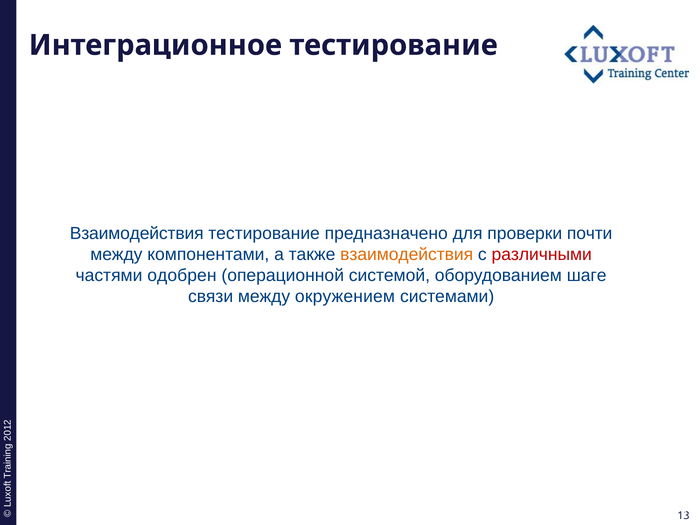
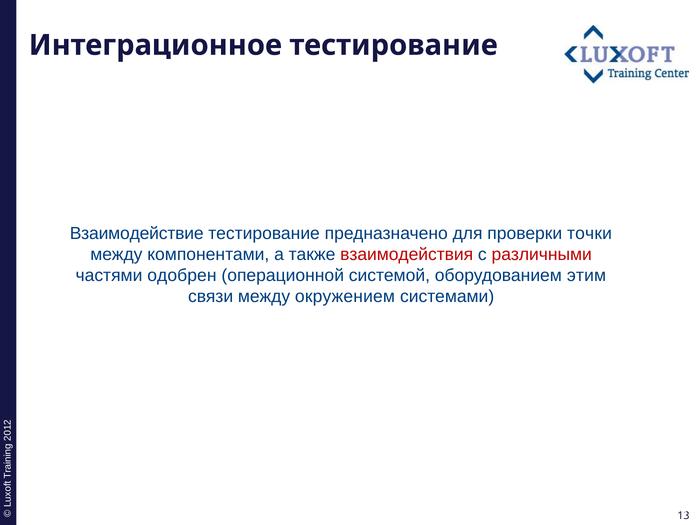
Взаимодействия: Взаимодействия -> Взаимодействие (137, 234)
почти: почти -> точки (590, 234)
взаимодействия colour: orange -> red (407, 255)
шаге: шаге -> этим (587, 276)
